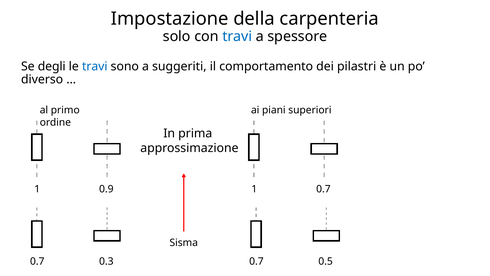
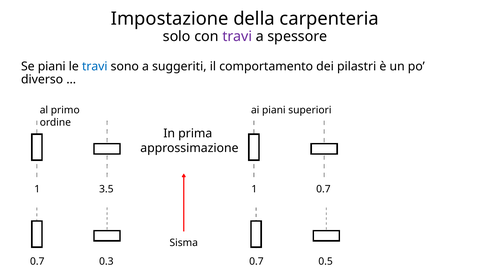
travi colour: blue -> purple (237, 36)
Se degli: degli -> piani (52, 66)
0.9: 0.9 -> 3.5 (106, 189)
